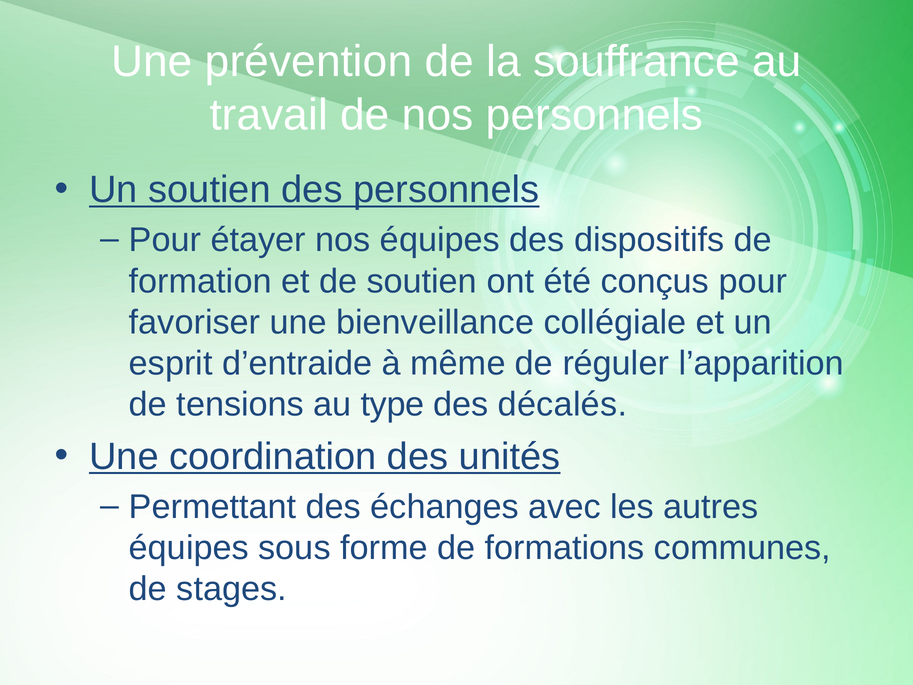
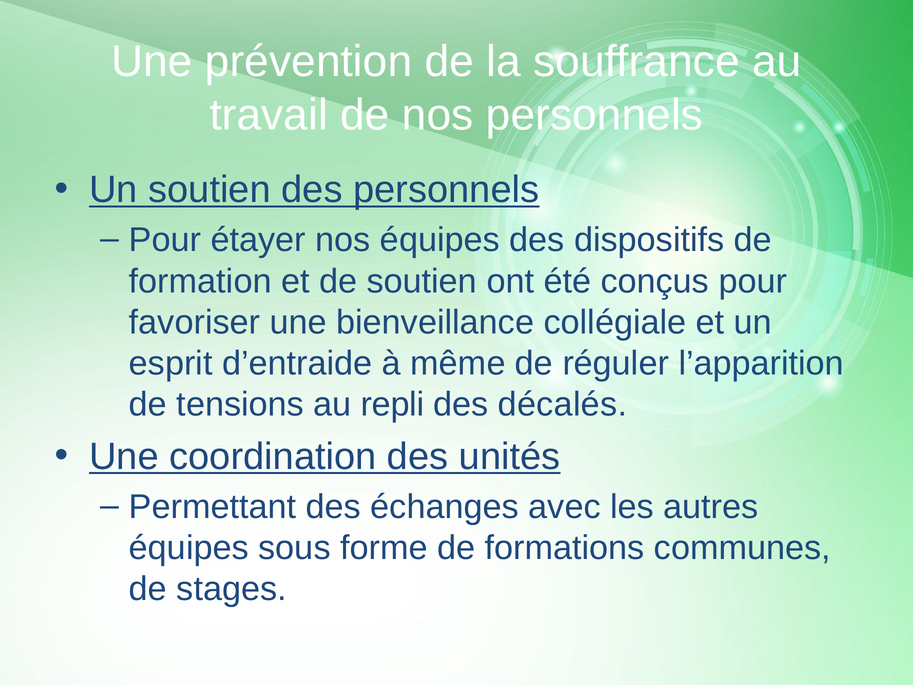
type: type -> repli (393, 405)
